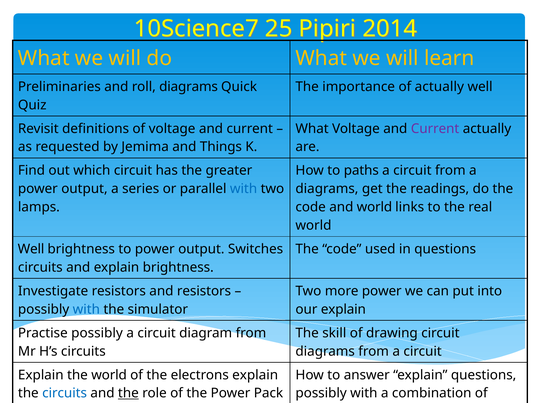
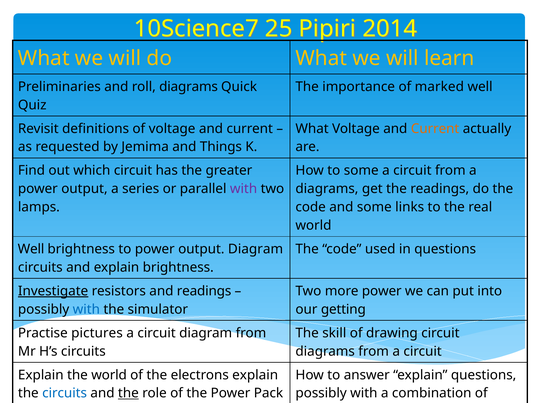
of actually: actually -> marked (439, 87)
Current colour: purple -> orange (435, 129)
to paths: paths -> some (361, 171)
with colour: blue -> purple (244, 189)
and world: world -> some (374, 207)
output Switches: Switches -> Diagram (256, 249)
Investigate underline: none -> present (53, 291)
and resistors: resistors -> readings (204, 291)
our explain: explain -> getting (343, 310)
Practise possibly: possibly -> pictures (97, 333)
